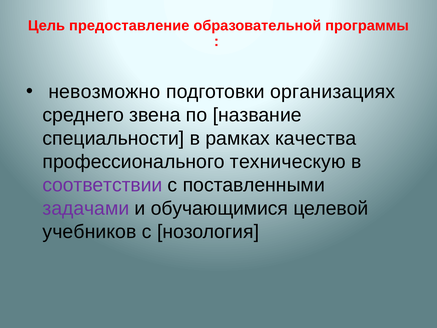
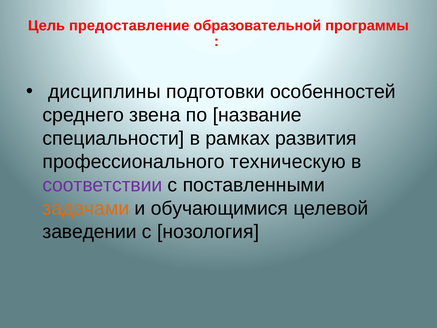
невозможно: невозможно -> дисциплины (104, 92)
организациях: организациях -> особенностей (333, 92)
качества: качества -> развития (316, 138)
задачами colour: purple -> orange (86, 208)
учебников: учебников -> заведении (90, 232)
